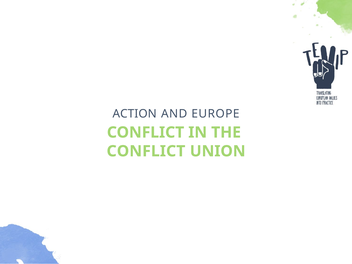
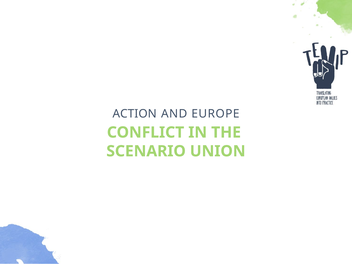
CONFLICT: CONFLICT -> SCENARIO (146, 151)
